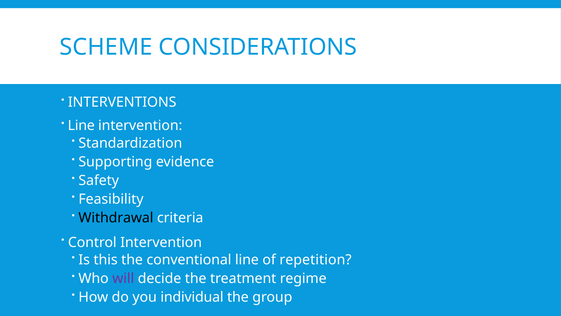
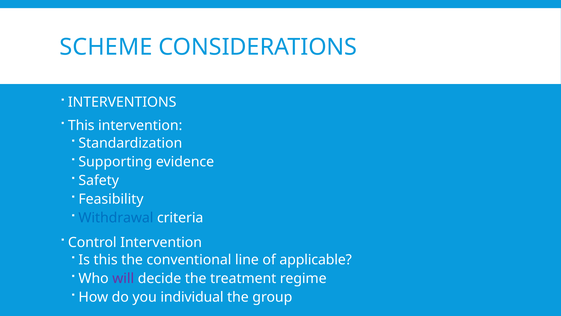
Line: Line -> This (81, 125)
Withdrawal colour: black -> blue (116, 218)
repetition: repetition -> applicable (316, 260)
